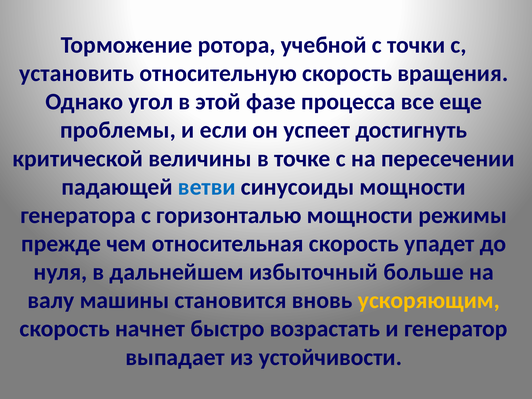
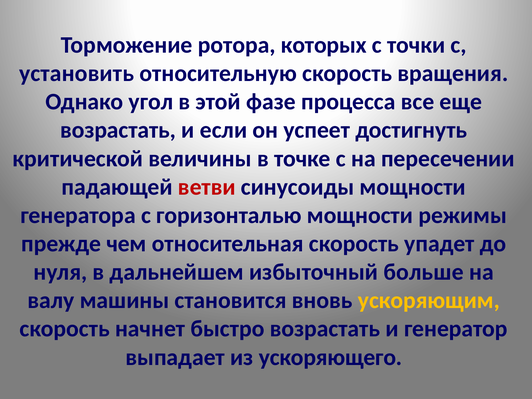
учебной: учебной -> которых (324, 45)
проблемы: проблемы -> возрастать (118, 130)
ветви colour: blue -> red (207, 187)
устойчивости: устойчивости -> ускоряющего (330, 357)
